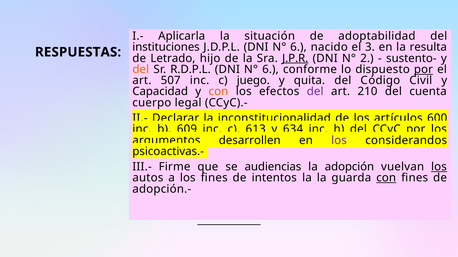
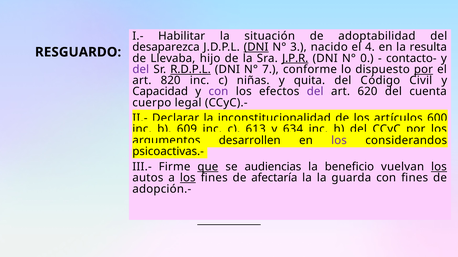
Aplicarla: Aplicarla -> Habilitar (182, 36)
instituciones: instituciones -> desaparezca (166, 47)
DNI underline: none -> present (256, 47)
6: 6 -> 3 (298, 47)
3: 3 -> 4 (370, 47)
RESPUESTAS: RESPUESTAS -> RESGUARDO (78, 52)
Letrado: Letrado -> Llevaba (173, 58)
2: 2 -> 0 (367, 58)
sustento-: sustento- -> contacto- (411, 58)
del colour: orange -> purple (141, 70)
R.D.P.L underline: none -> present (191, 70)
6: 6 -> 7 (270, 70)
507: 507 -> 820 (171, 81)
juego: juego -> niñas (253, 81)
con colour: orange -> purple (218, 92)
210: 210 -> 620 (367, 92)
que underline: none -> present (208, 167)
adopción: adopción -> beneficio (349, 167)
los underline: none -> present (188, 178)
intentos: intentos -> afectaría (274, 178)
con underline: present -> none (386, 178)
